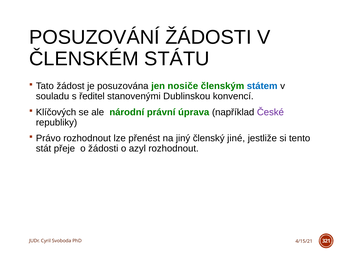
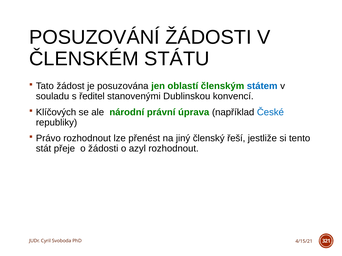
nosiče: nosiče -> oblastí (183, 86)
České colour: purple -> blue (270, 112)
jiné: jiné -> řeší (236, 139)
